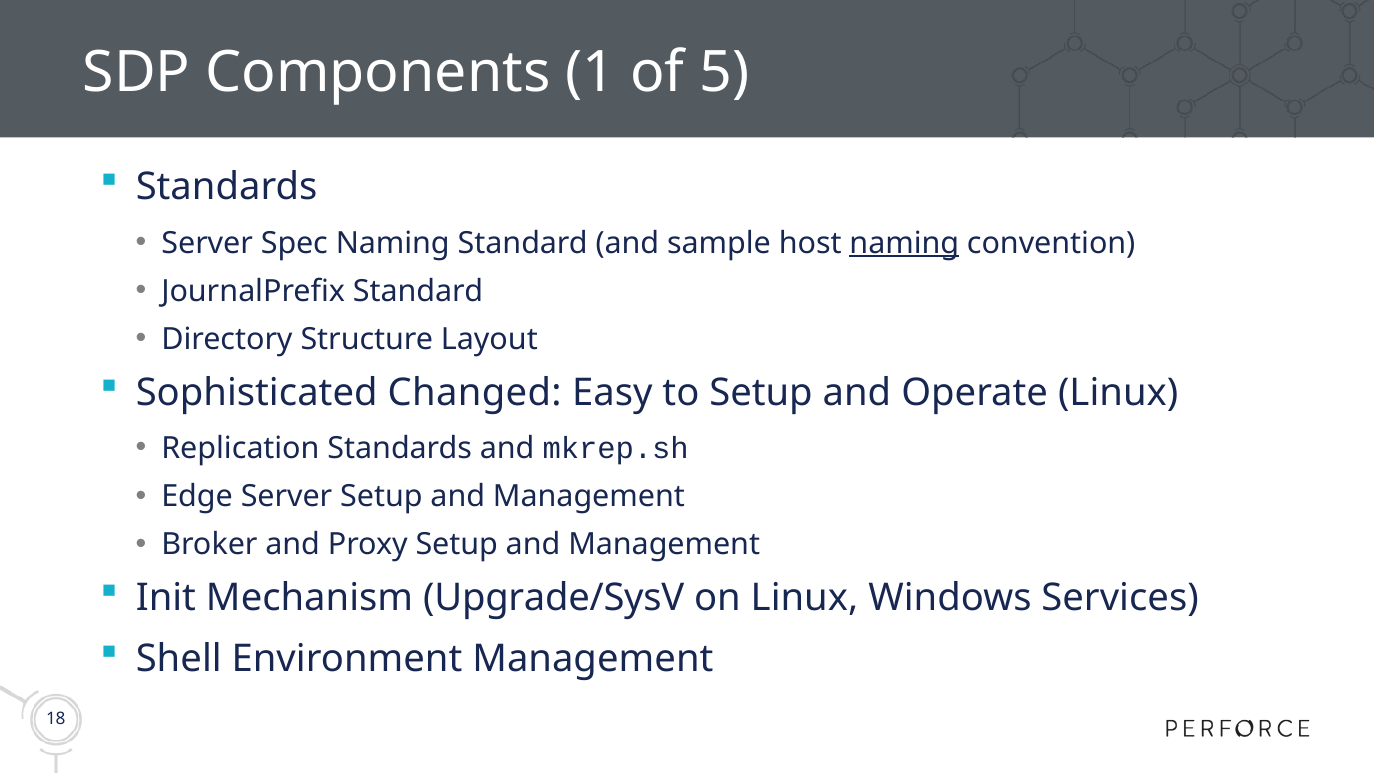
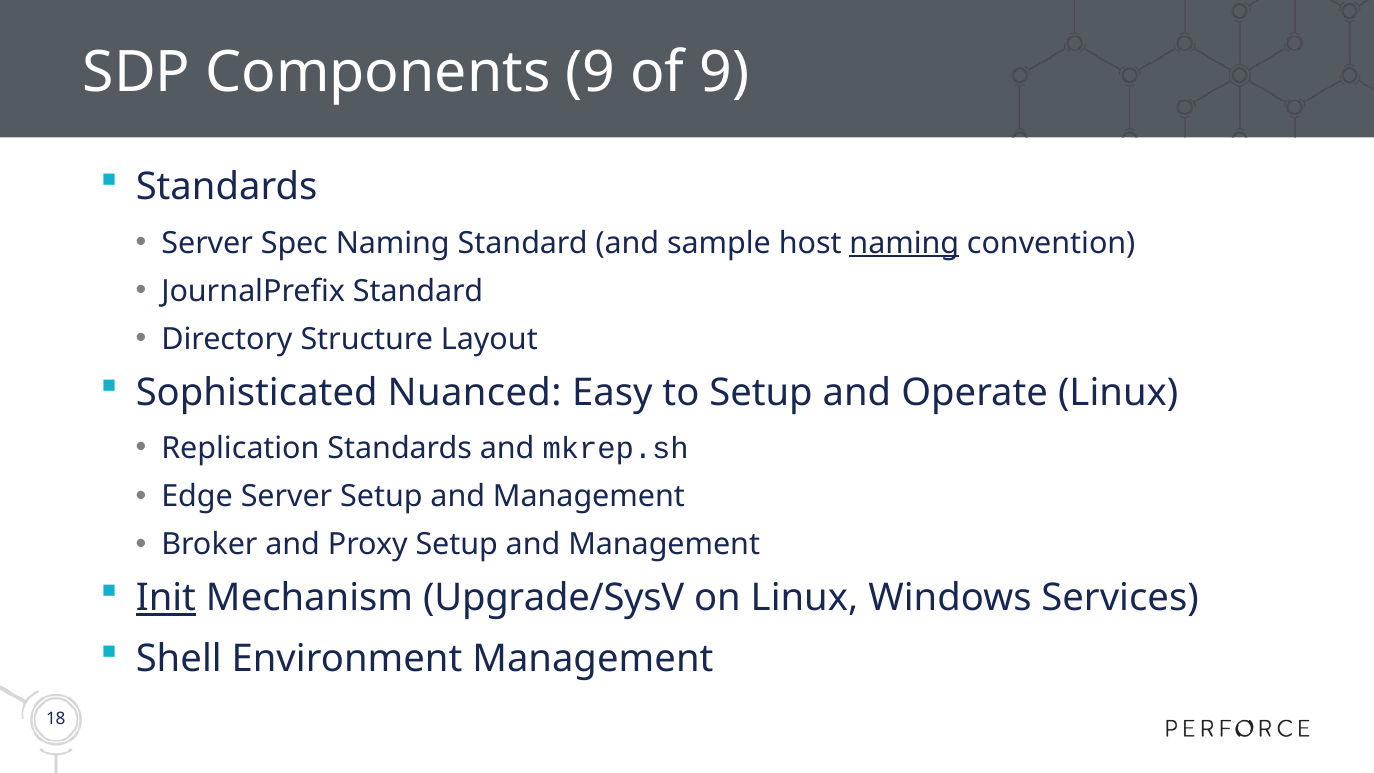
Components 1: 1 -> 9 (590, 73)
of 5: 5 -> 9 (724, 73)
Changed: Changed -> Nuanced (475, 393)
Init underline: none -> present (166, 598)
